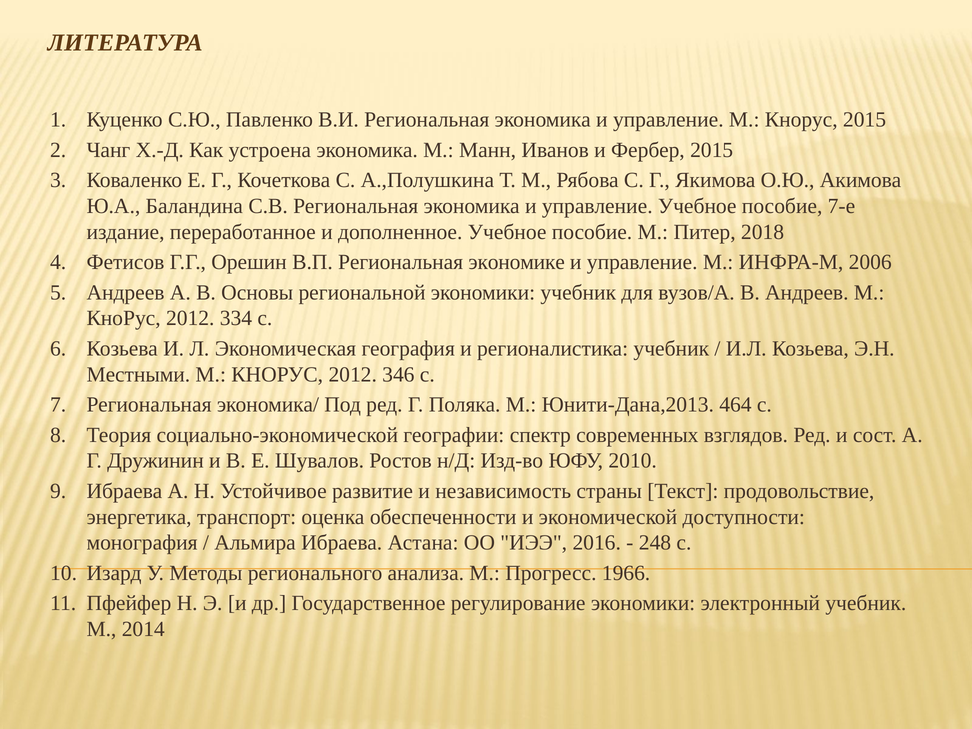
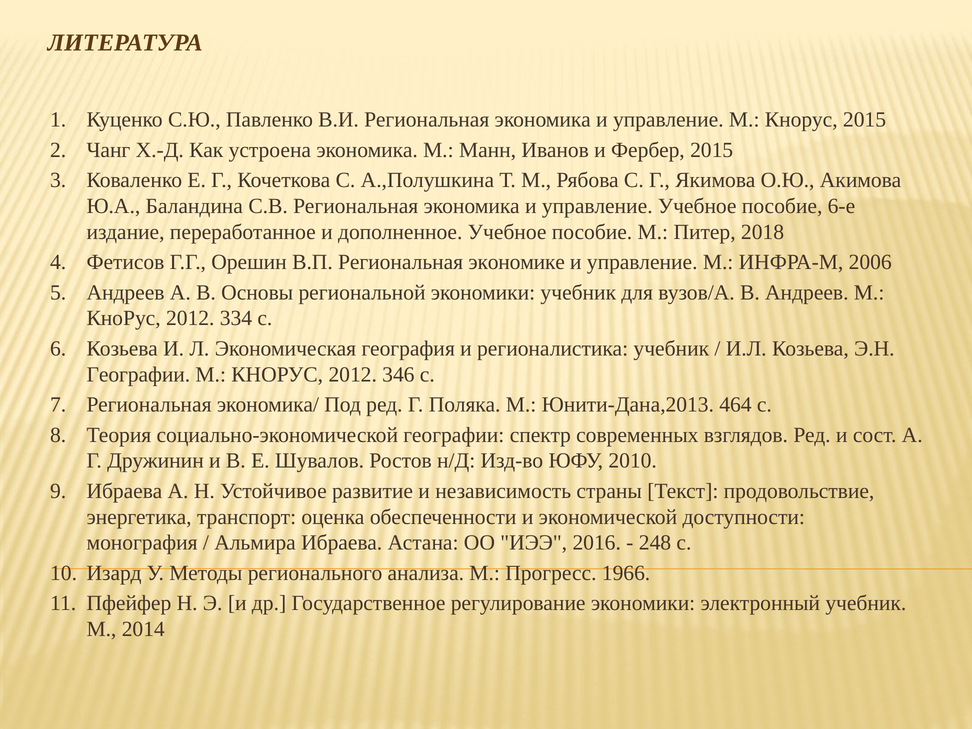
7-е: 7-е -> 6-е (841, 206)
Местными: Местными -> Географии (138, 374)
